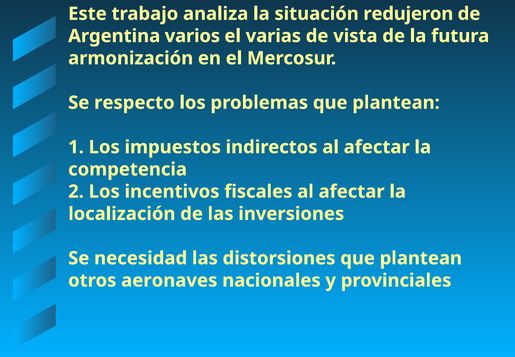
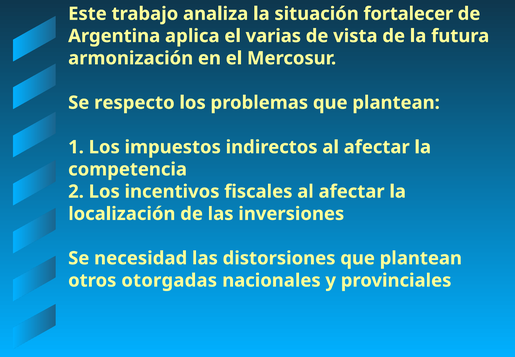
redujeron: redujeron -> fortalecer (408, 14)
varios: varios -> aplica (192, 36)
aeronaves: aeronaves -> otorgadas (169, 280)
